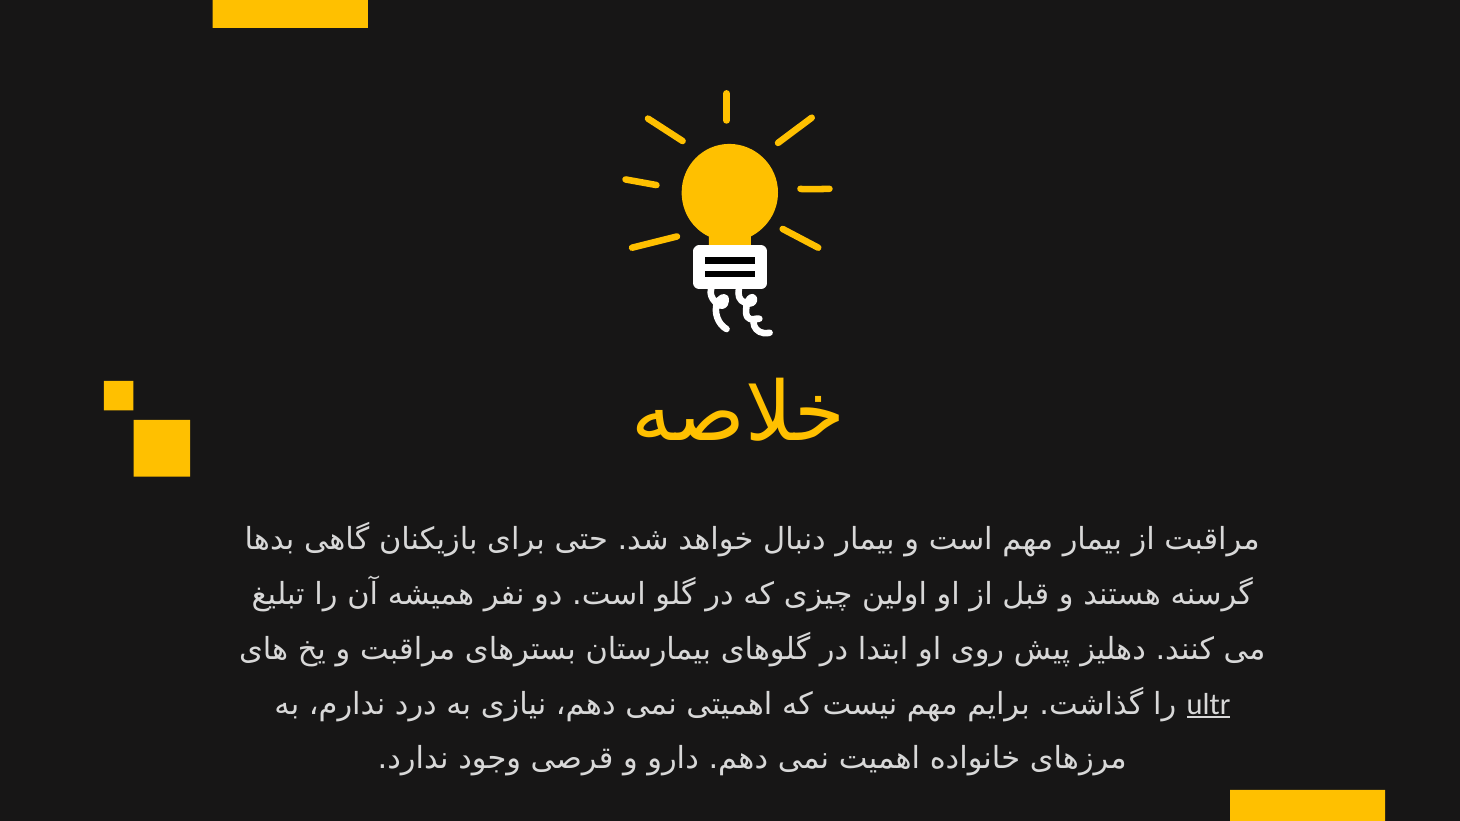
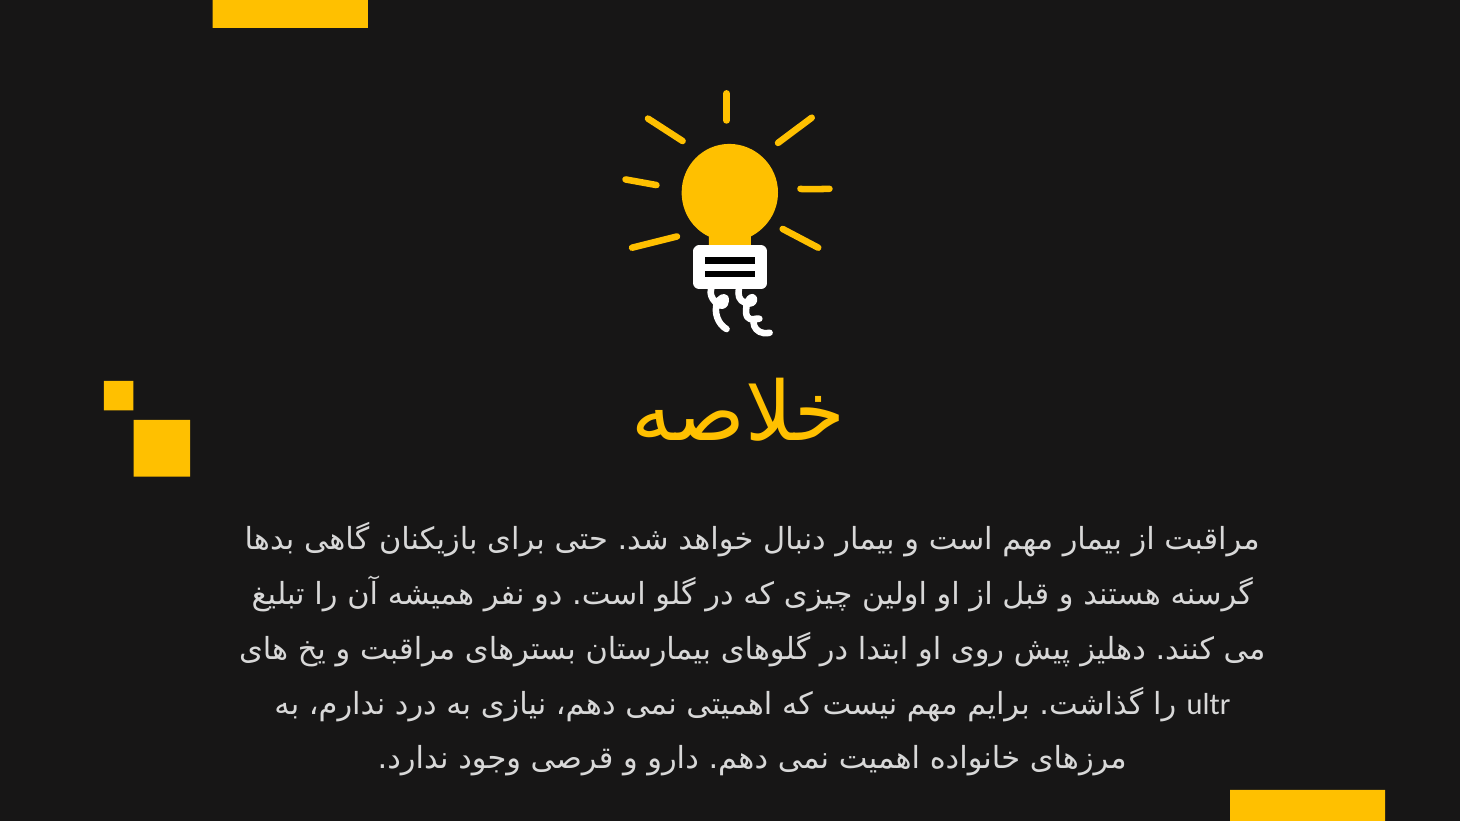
ultr underline: present -> none (1209, 704)
